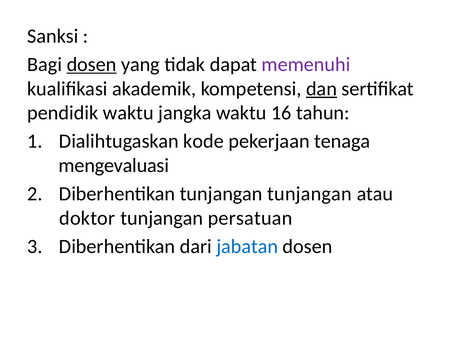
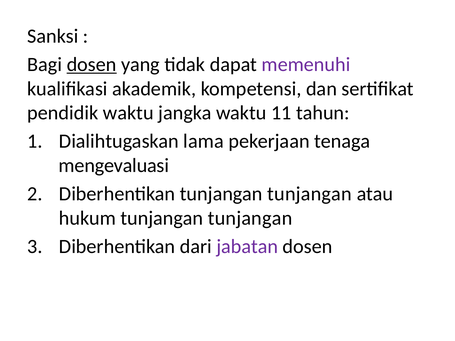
dan underline: present -> none (321, 89)
16: 16 -> 11 (281, 113)
kode: kode -> lama (204, 141)
doktor: doktor -> hukum (87, 218)
persatuan: persatuan -> tunjangan (250, 218)
jabatan colour: blue -> purple (247, 247)
